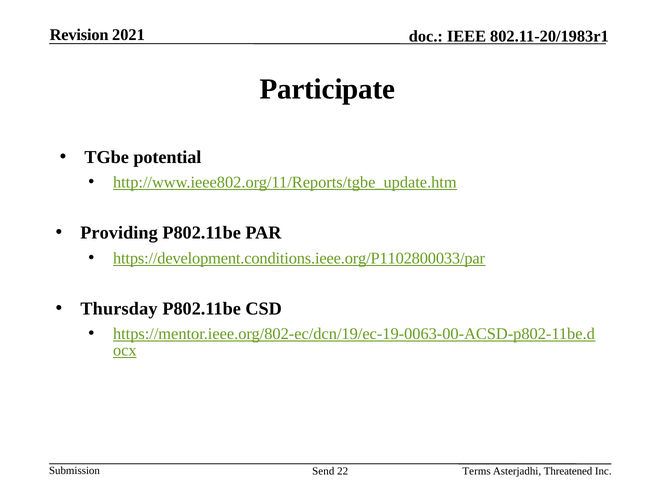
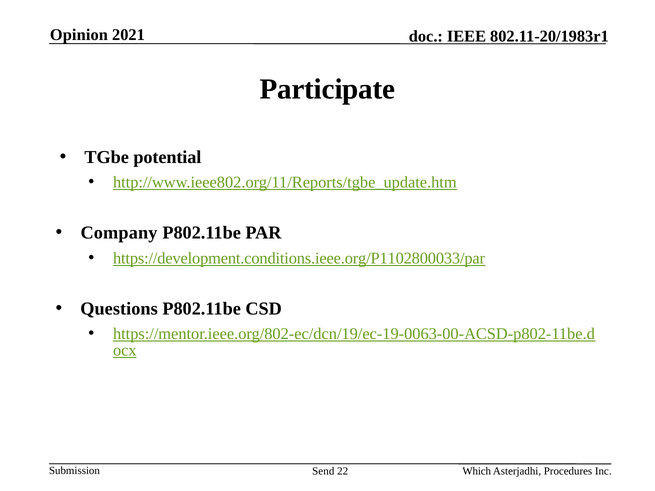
Revision: Revision -> Opinion (79, 35)
Providing: Providing -> Company (119, 233)
Thursday: Thursday -> Questions (119, 309)
Terms: Terms -> Which (477, 471)
Threatened: Threatened -> Procedures (568, 471)
